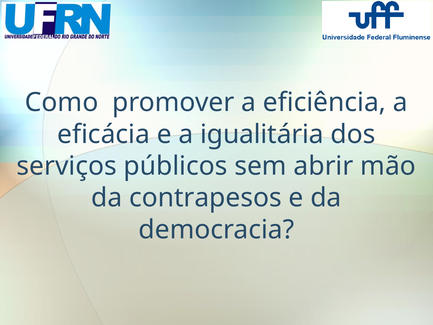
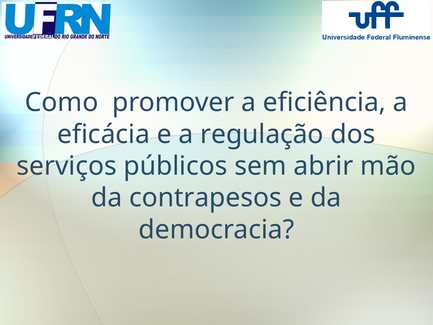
igualitária: igualitária -> regulação (262, 134)
